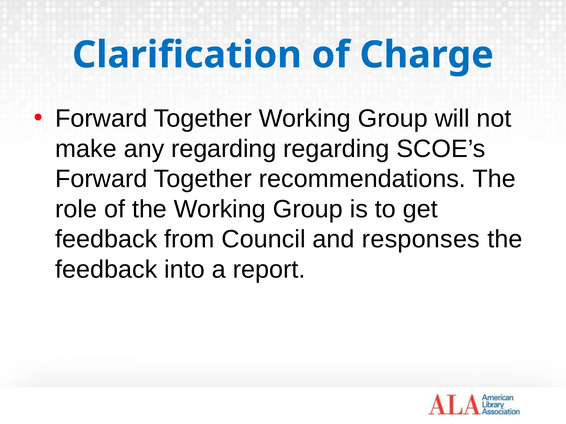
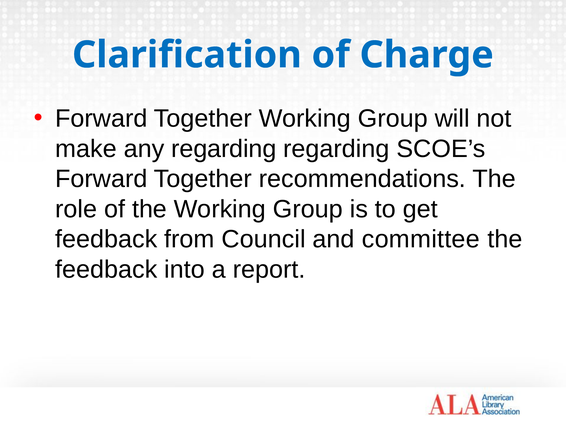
responses: responses -> committee (421, 240)
